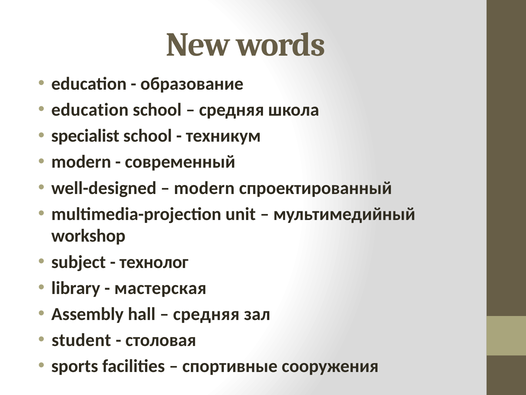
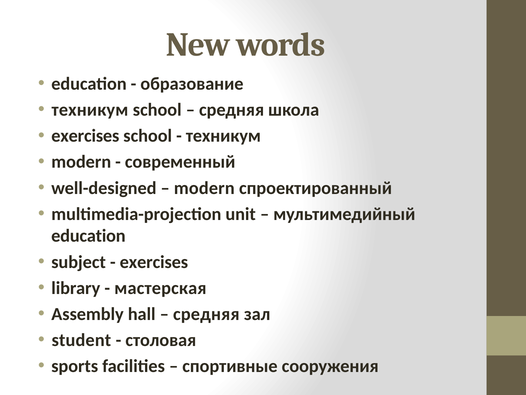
education: education -> техникум (90, 110)
specialist: specialist -> exercises (85, 136)
workshop: workshop -> education (88, 236)
технолог: технолог -> exercises (154, 262)
